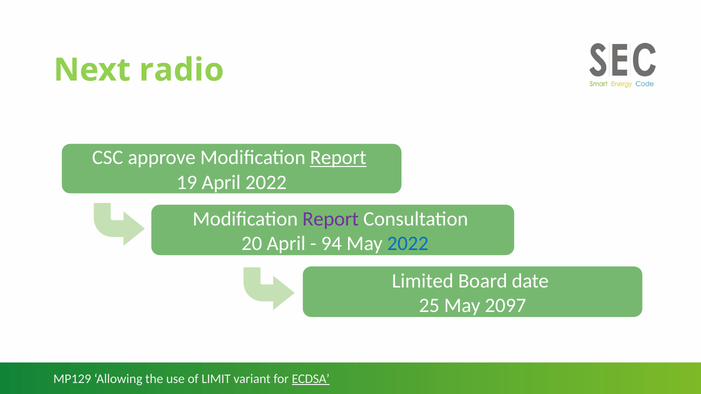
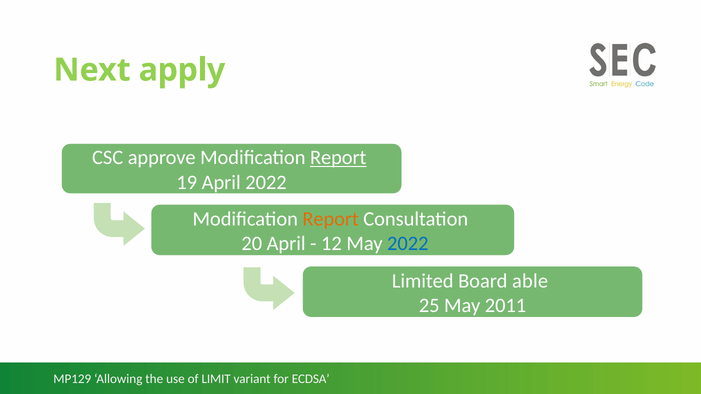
radio: radio -> apply (182, 70)
Report colour: purple -> orange (331, 219)
94: 94 -> 12 (331, 244)
date: date -> able (530, 281)
2097: 2097 -> 2011 (506, 306)
ECDSA underline: present -> none (311, 379)
